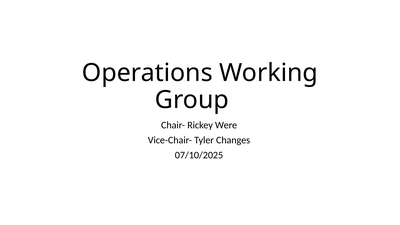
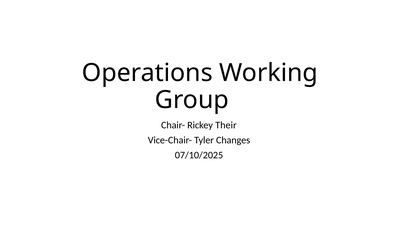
Were: Were -> Their (226, 125)
